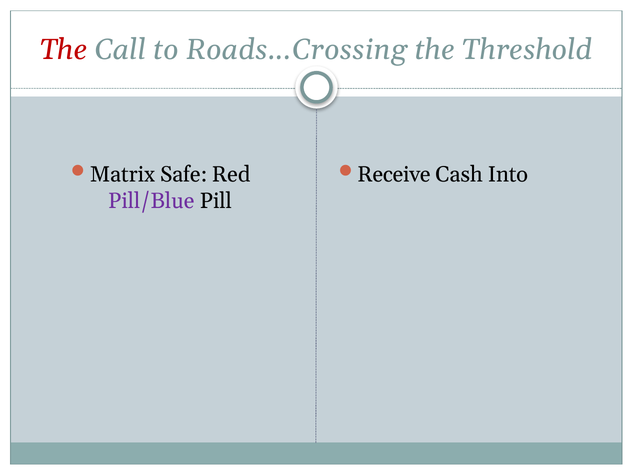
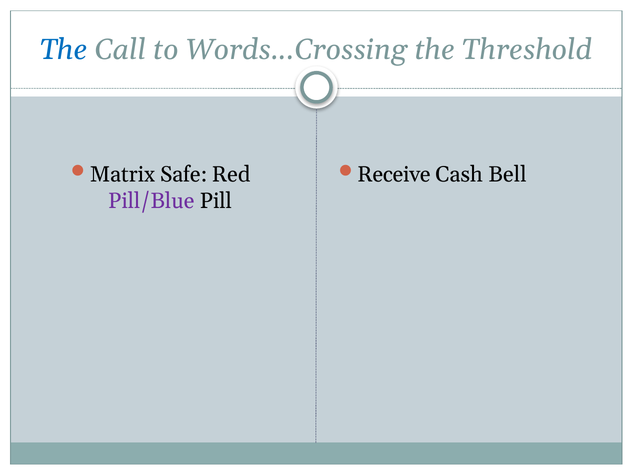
The colour: red -> blue (63, 50)
Roads...Crossing: Roads...Crossing -> Words...Crossing (297, 50)
Into: Into -> Bell (508, 174)
